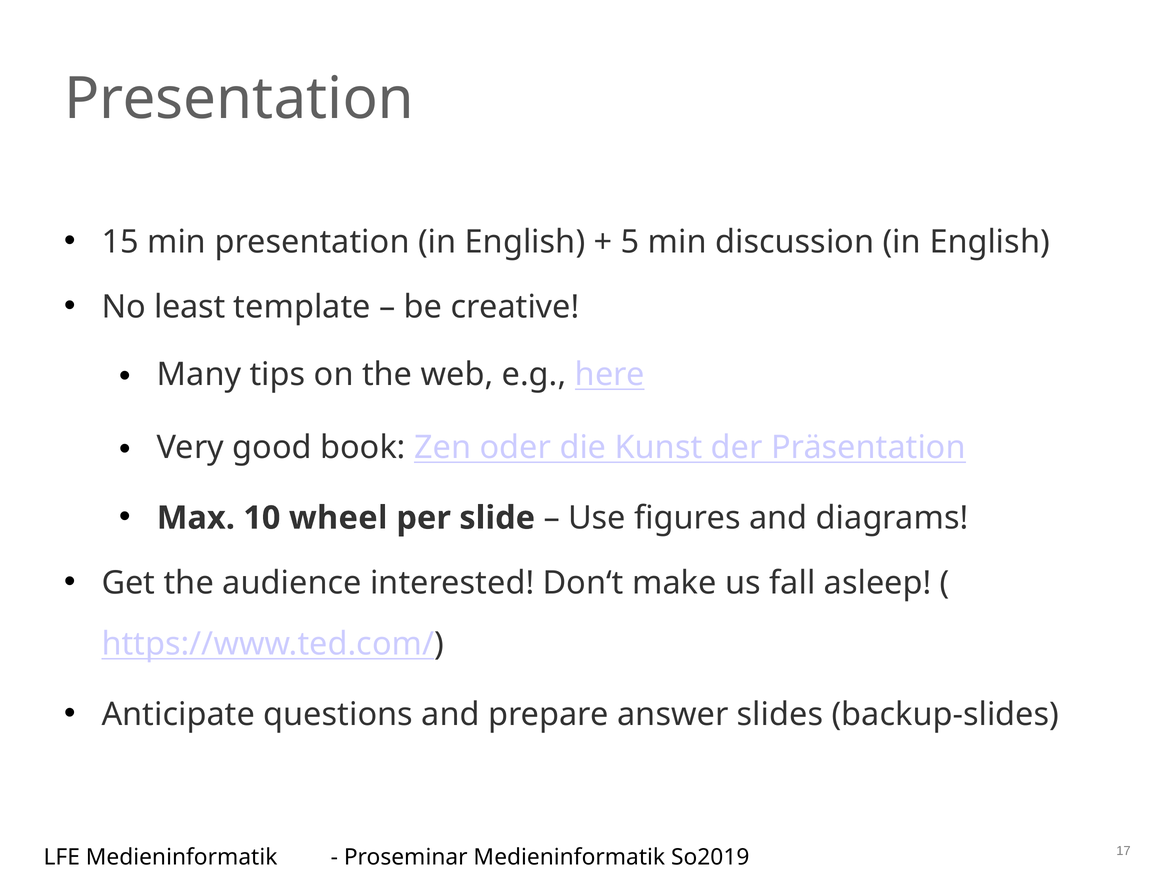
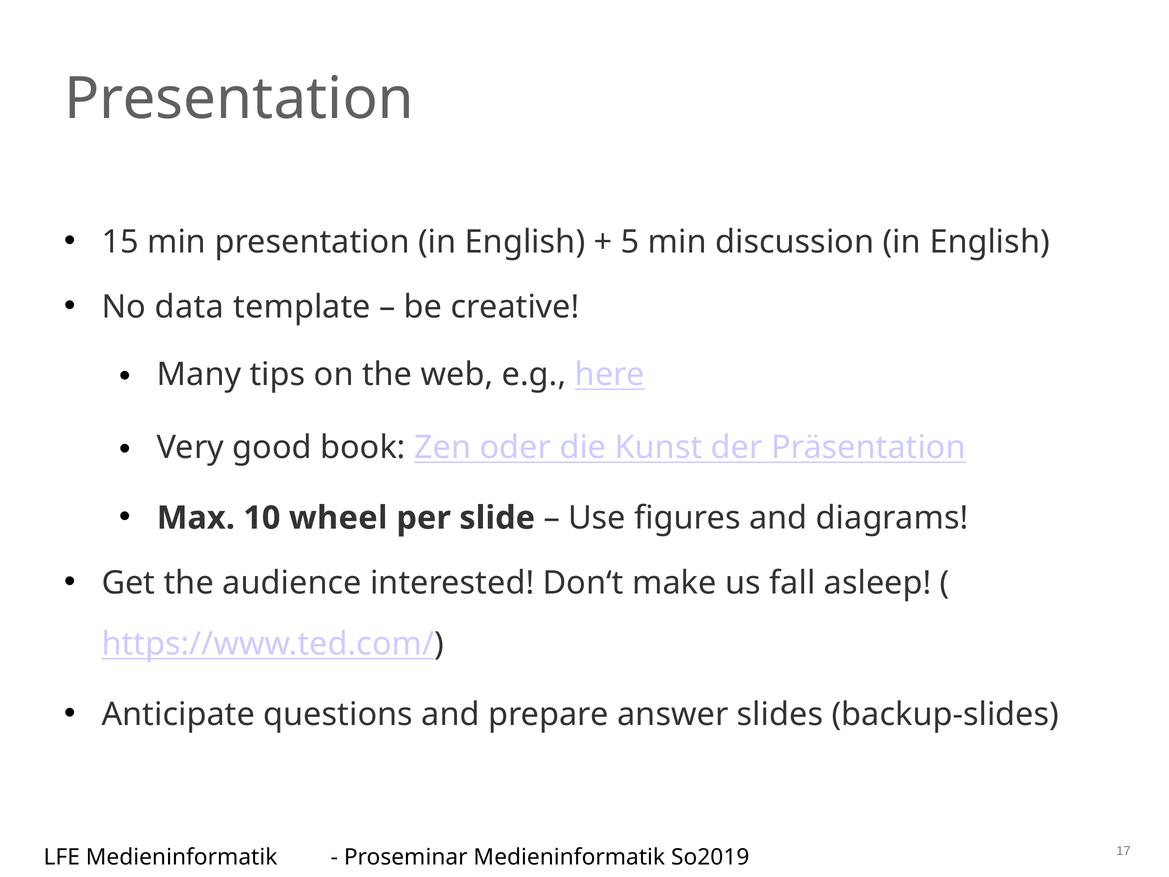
least: least -> data (190, 307)
